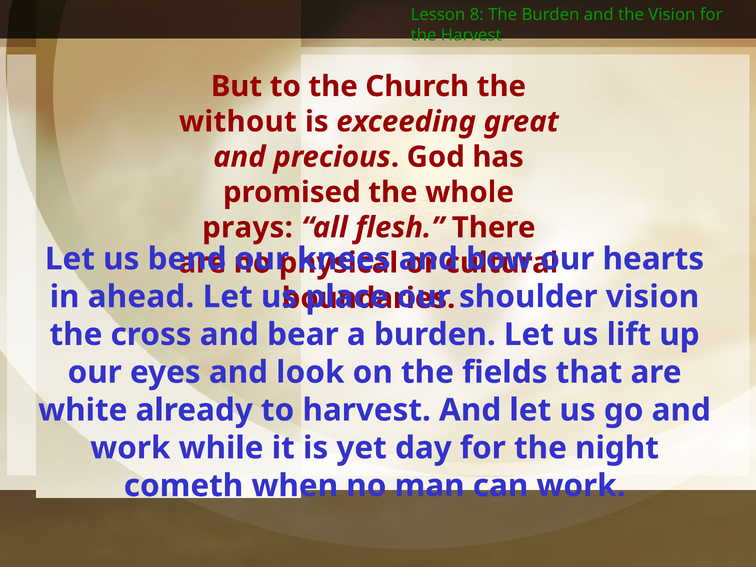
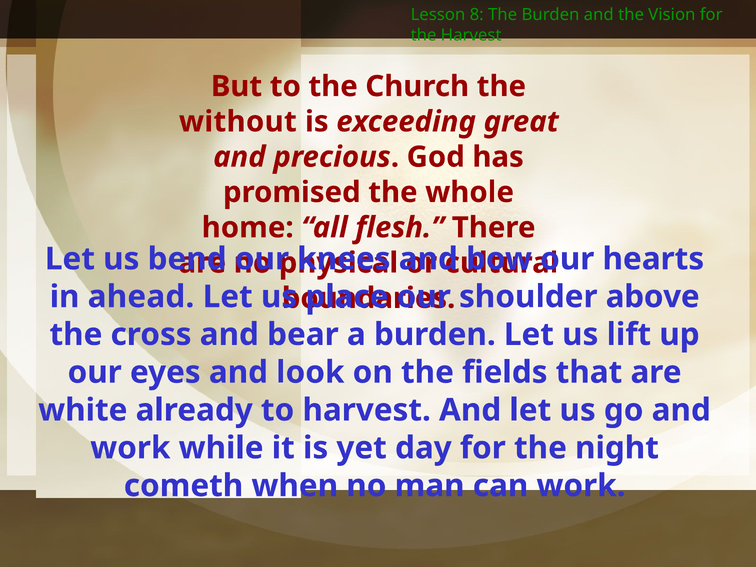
prays: prays -> home (248, 228)
shoulder vision: vision -> above (653, 297)
